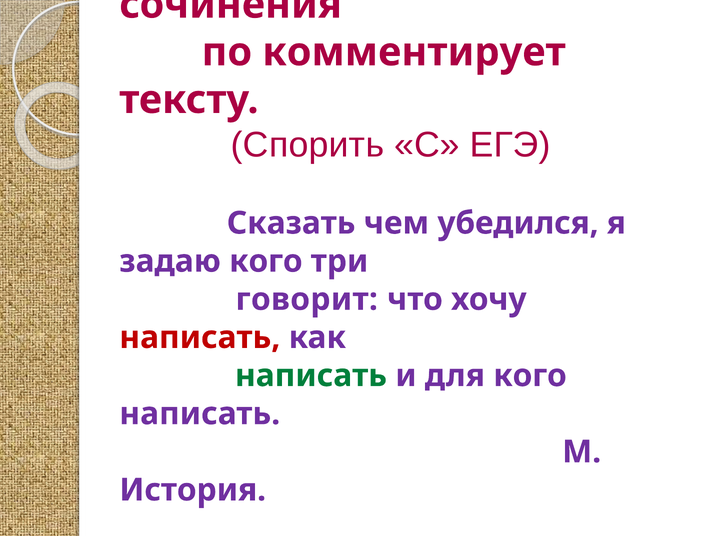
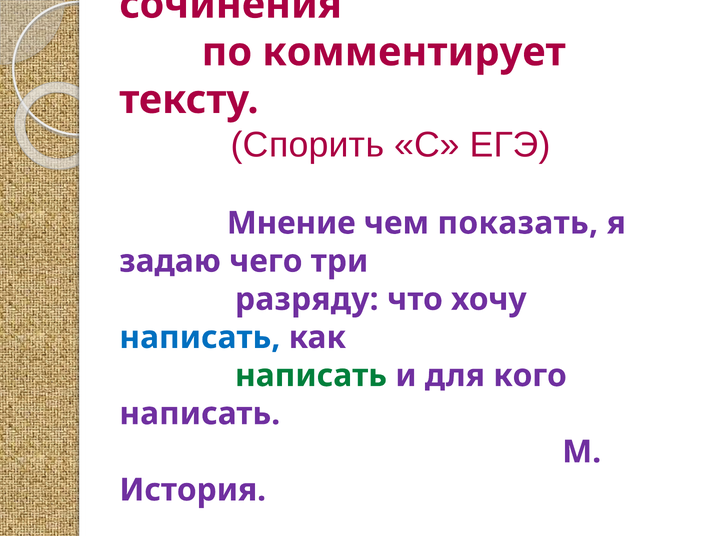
Сказать: Сказать -> Мнение (291, 223)
убедился: убедился -> показать (518, 223)
задаю кого: кого -> чего (266, 261)
говорит: говорит -> разряду (307, 300)
написать colour: red -> blue (200, 338)
